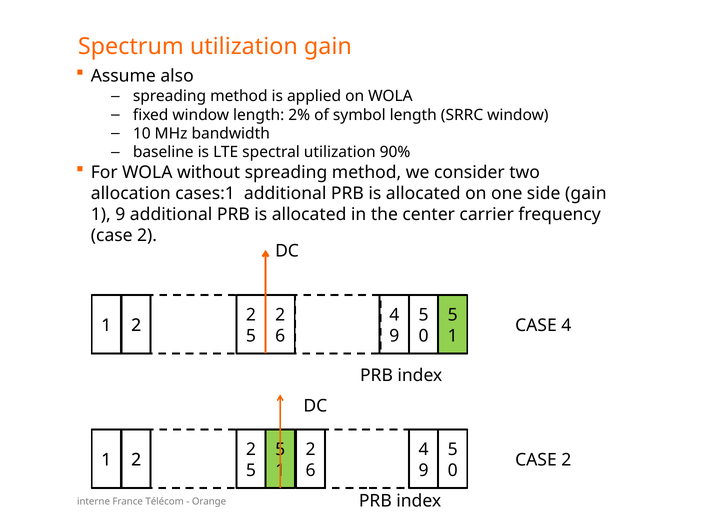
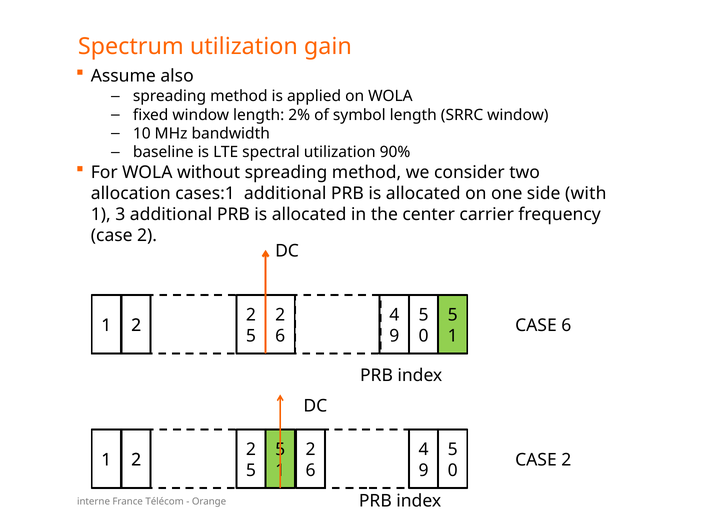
side gain: gain -> with (586, 193)
1 9: 9 -> 3 (120, 214)
CASE 4: 4 -> 6 (566, 325)
